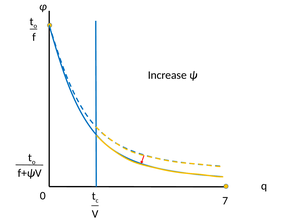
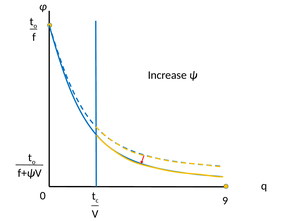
7: 7 -> 9 (225, 201)
